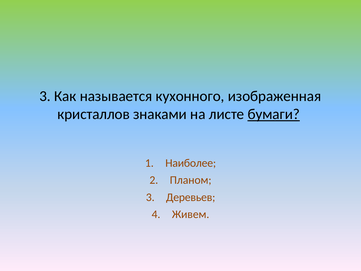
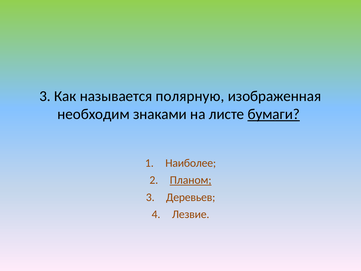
кухонного: кухонного -> полярную (190, 96)
кристаллов: кристаллов -> необходим (94, 114)
Планом underline: none -> present (191, 180)
Живем: Живем -> Лезвие (191, 214)
